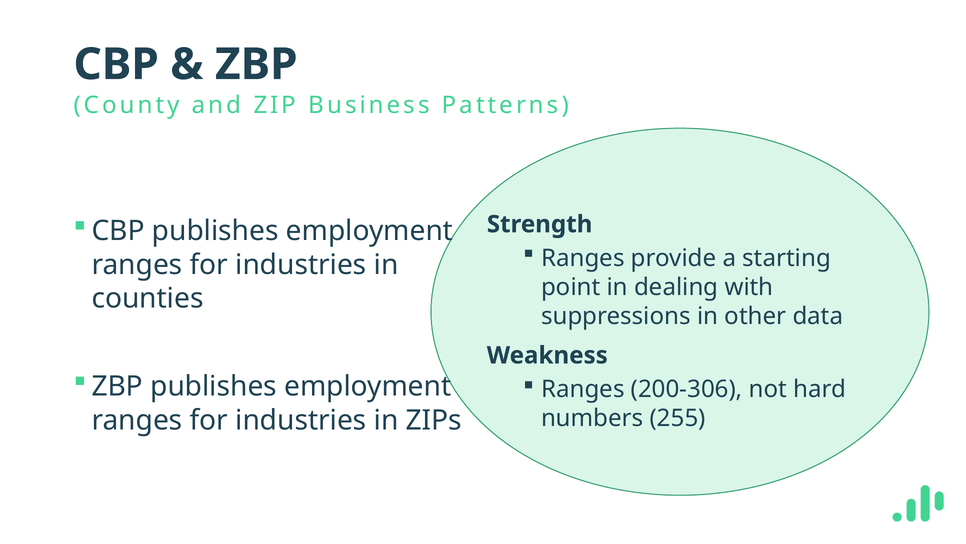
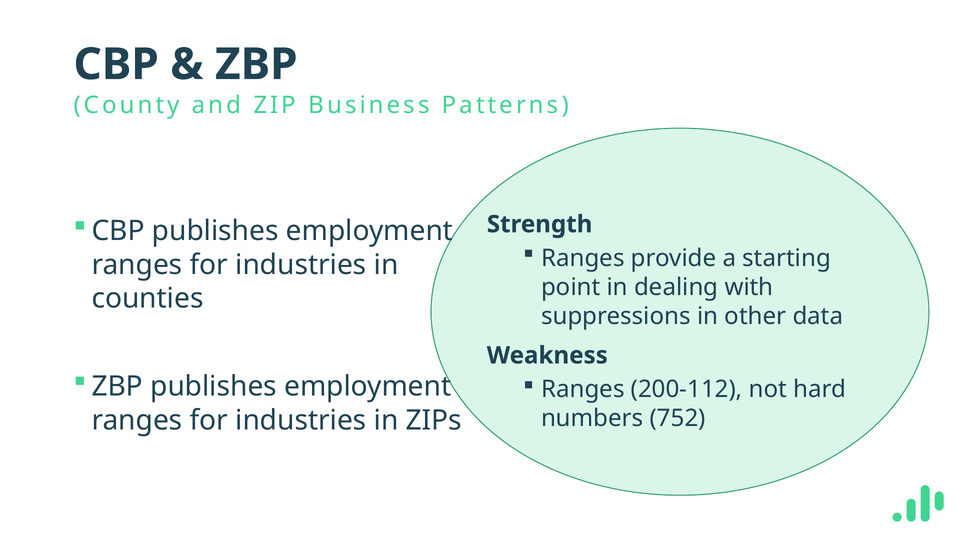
200-306: 200-306 -> 200-112 (687, 389)
255: 255 -> 752 (678, 418)
